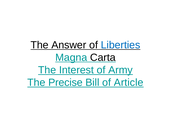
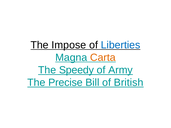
Answer: Answer -> Impose (69, 45)
Carta colour: black -> orange (103, 58)
Interest: Interest -> Speedy (76, 70)
Article: Article -> British (129, 83)
